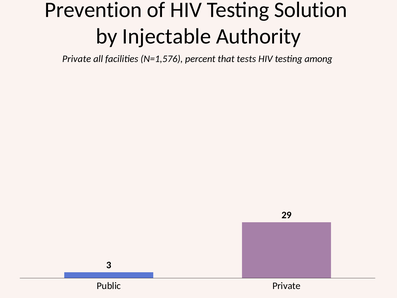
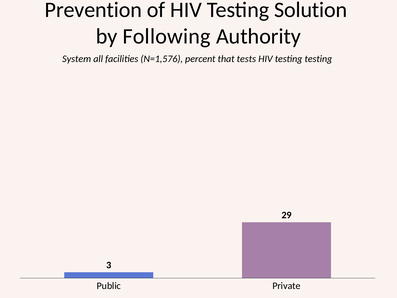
Injectable: Injectable -> Following (167, 36)
Private: Private -> System (77, 59)
testing among: among -> testing (318, 59)
